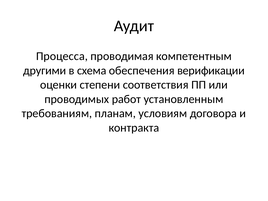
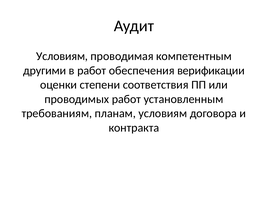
Процесса: Процесса -> Условиям (62, 56)
в схема: схема -> работ (92, 71)
